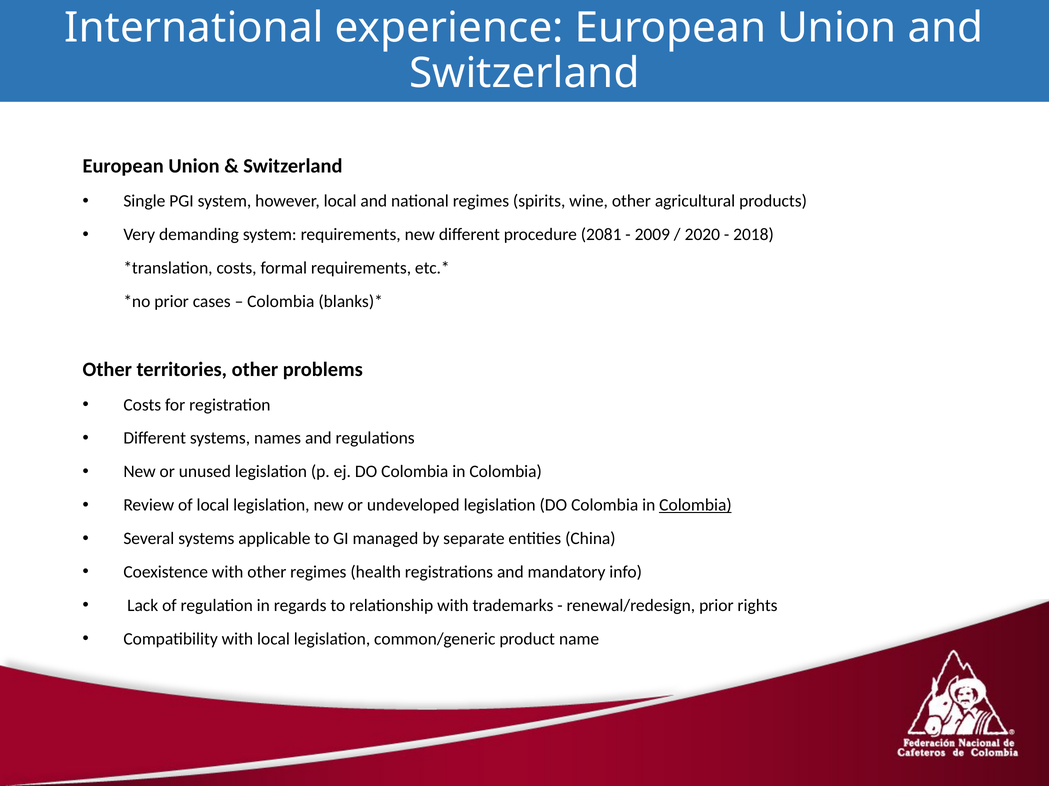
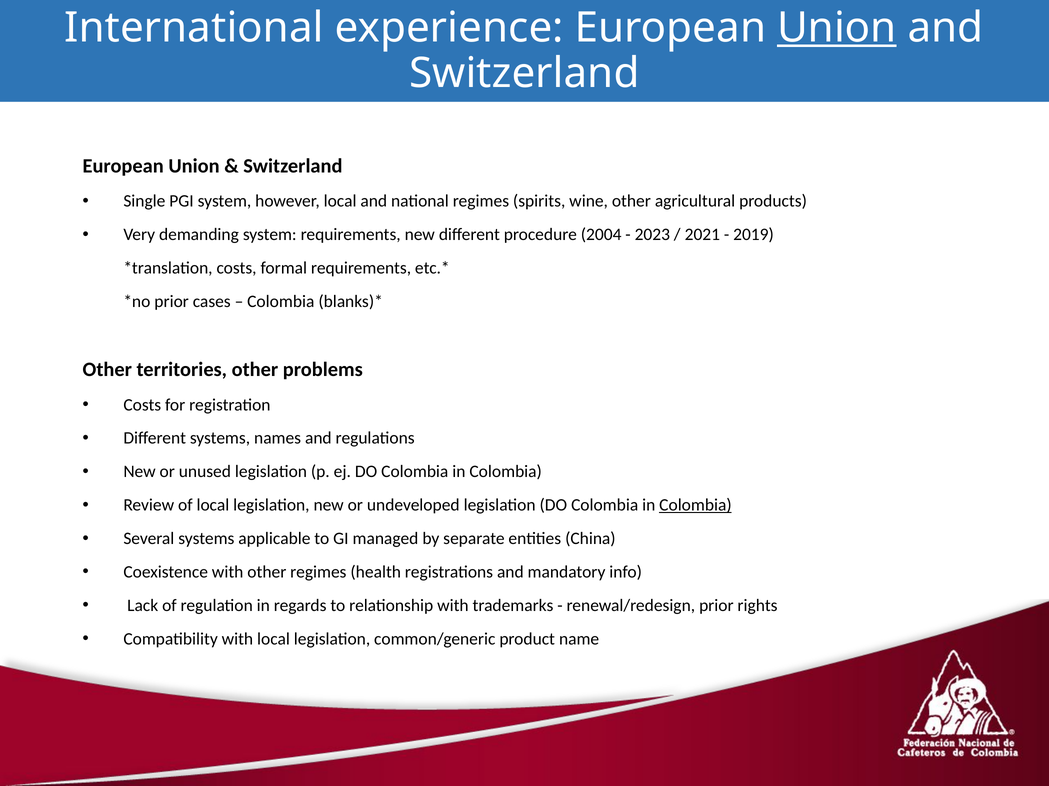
Union underline: none -> present (837, 28)
2081: 2081 -> 2004 (601, 235)
2009: 2009 -> 2023 (652, 235)
2020: 2020 -> 2021 (702, 235)
2018: 2018 -> 2019 (754, 235)
